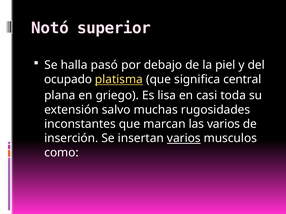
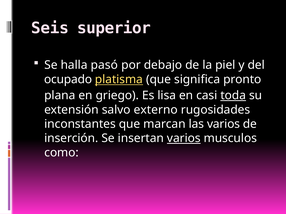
Notó: Notó -> Seis (50, 28)
central: central -> pronto (242, 79)
toda underline: none -> present (233, 96)
muchas: muchas -> externo (156, 110)
